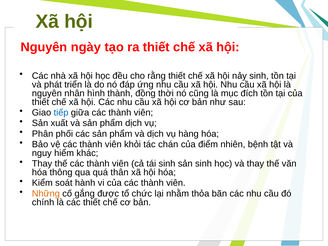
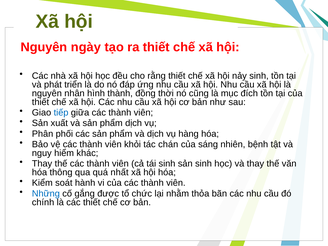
điểm: điểm -> sáng (208, 144)
thân: thân -> nhất (120, 172)
Những colour: orange -> blue (46, 194)
